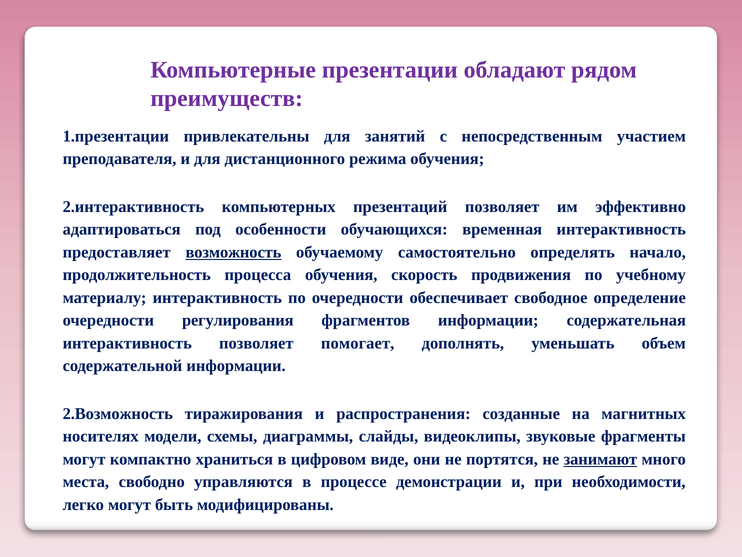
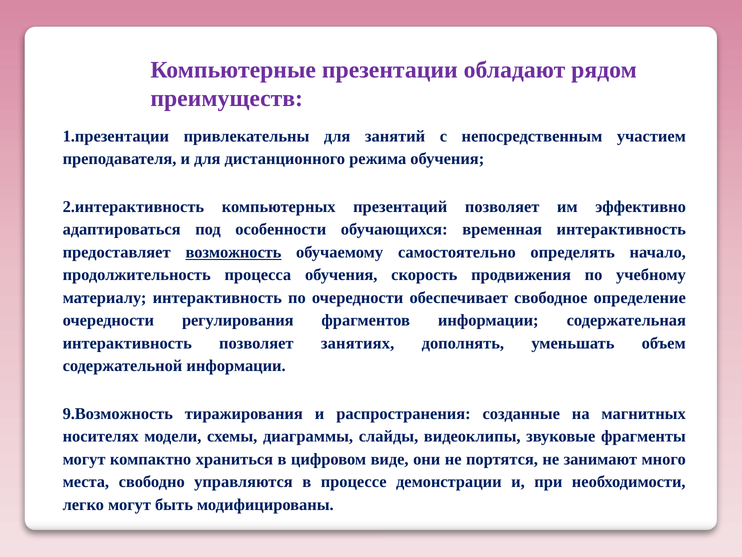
помогает: помогает -> занятиях (358, 343)
2.Возможность: 2.Возможность -> 9.Возможность (118, 413)
занимают underline: present -> none (600, 459)
